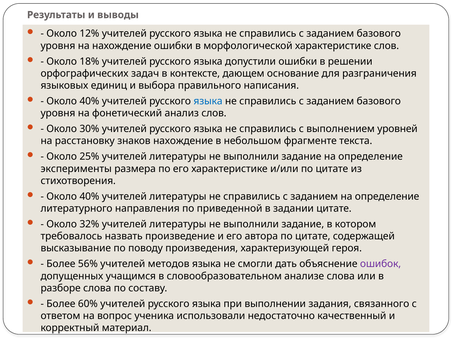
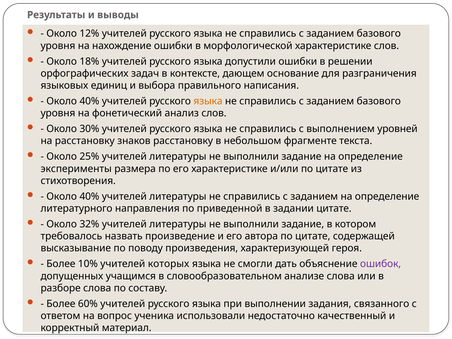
языка colour: blue -> orange (208, 101)
знаков нахождение: нахождение -> расстановку (183, 141)
56%: 56% -> 10% (88, 264)
методов: методов -> которых (169, 264)
